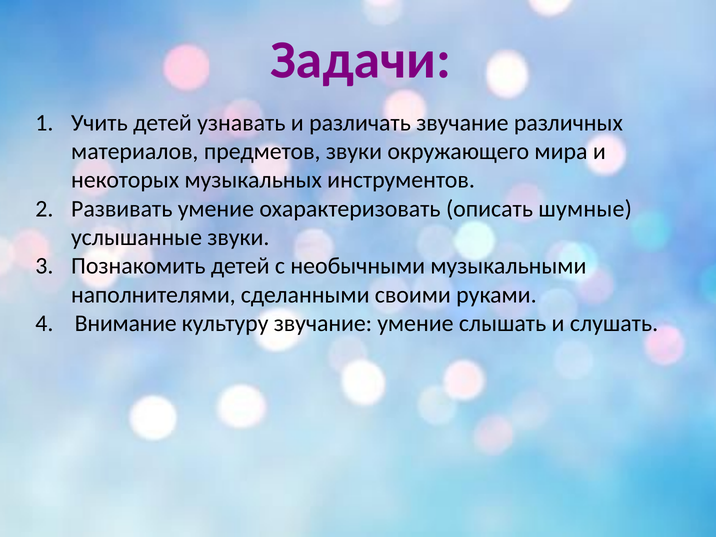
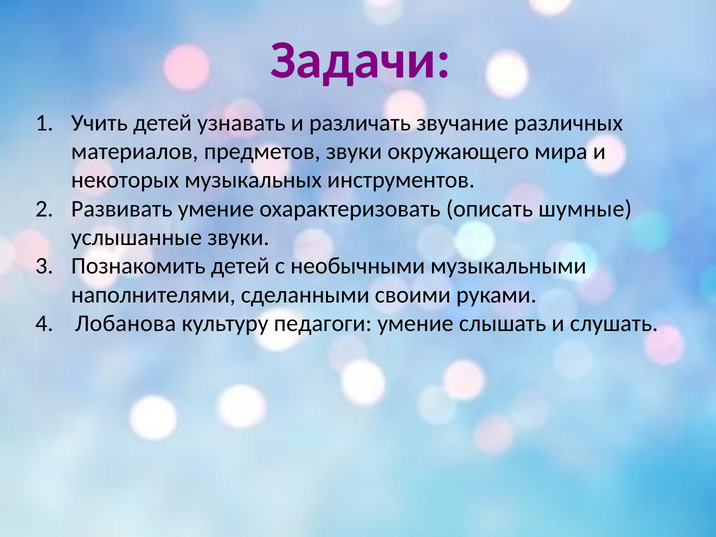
Внимание: Внимание -> Лобанова (125, 323)
культуру звучание: звучание -> педагоги (323, 323)
